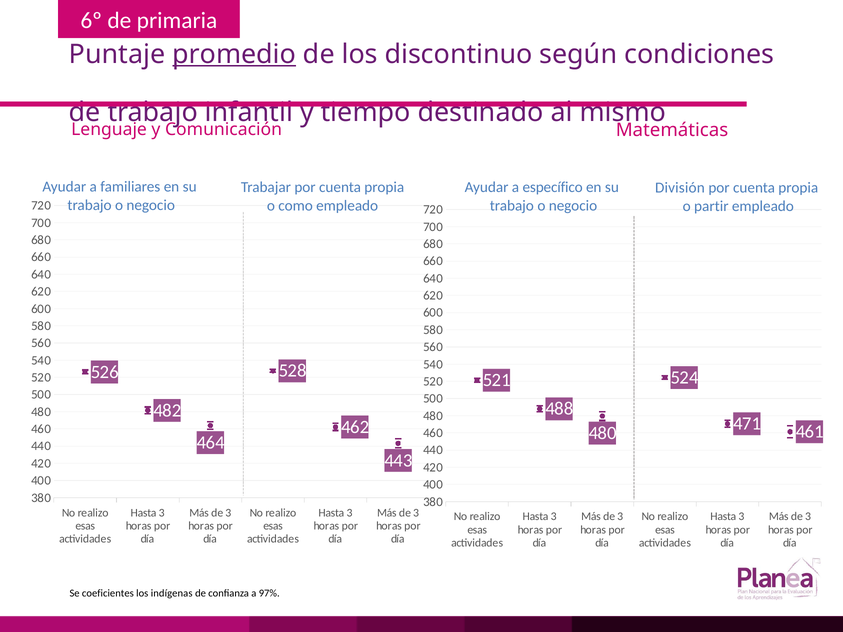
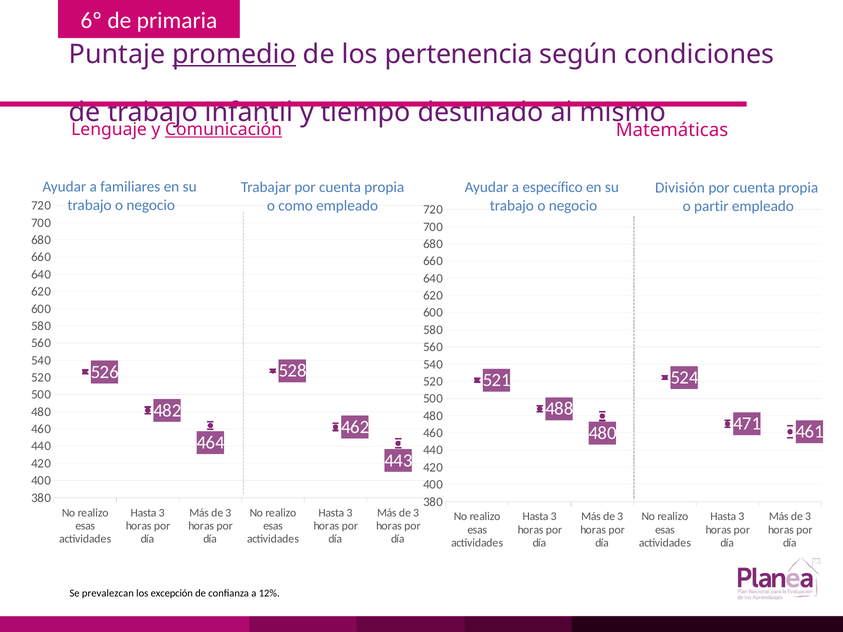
discontinuo: discontinuo -> pertenencia (459, 54)
Comunicación underline: none -> present (224, 130)
coeficientes: coeficientes -> prevalezcan (108, 593)
indígenas: indígenas -> excepción (172, 593)
97%: 97% -> 12% (269, 593)
